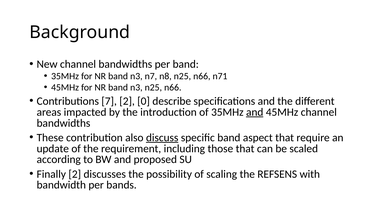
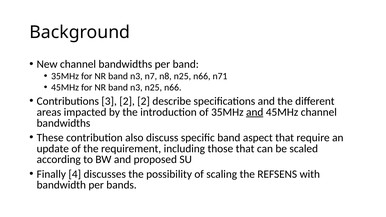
7: 7 -> 3 (109, 101)
2 0: 0 -> 2 (144, 101)
discuss underline: present -> none (162, 138)
Finally 2: 2 -> 4 (75, 174)
